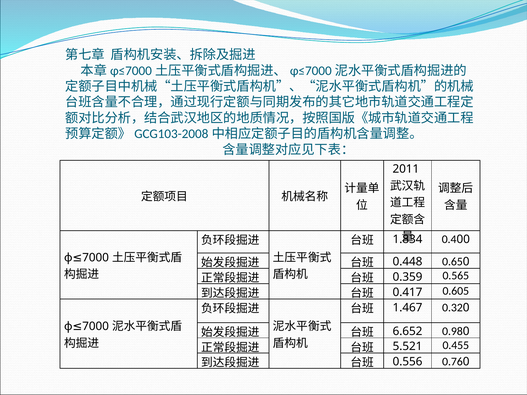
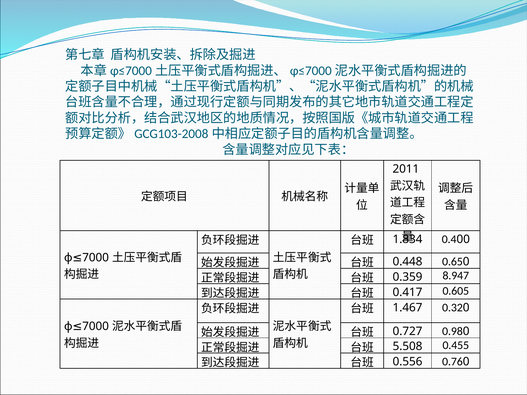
0.565: 0.565 -> 8.947 (456, 276)
6.652: 6.652 -> 0.727 (408, 331)
5.521: 5.521 -> 5.508 (408, 347)
